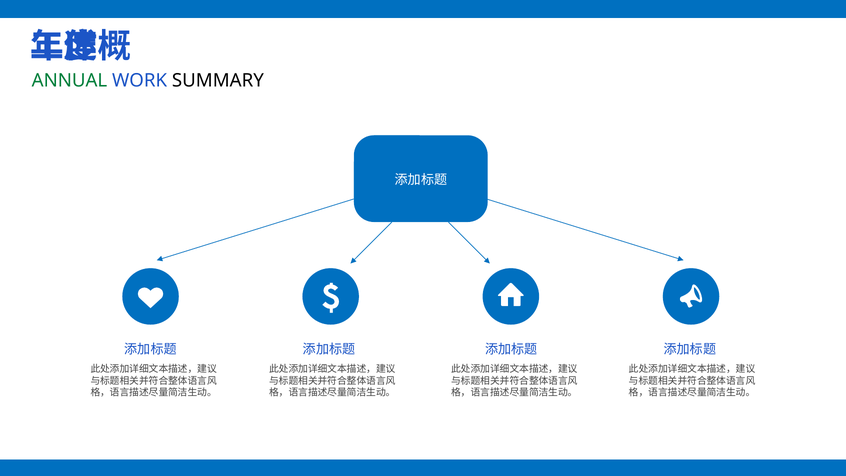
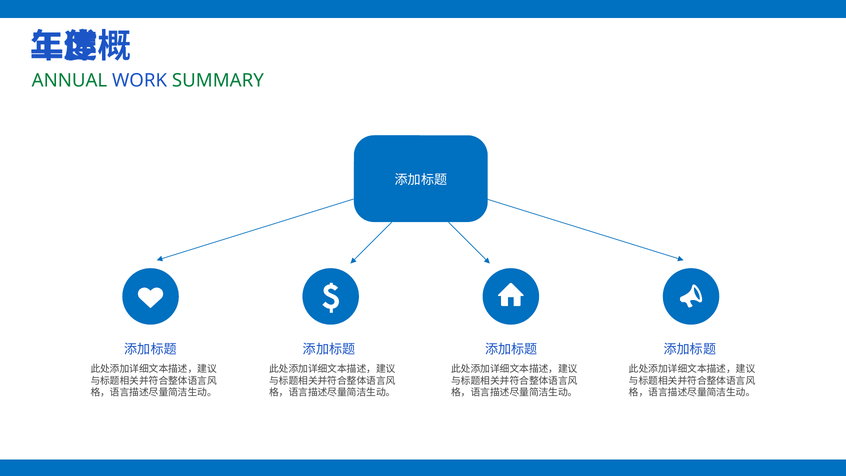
SUMMARY colour: black -> green (218, 80)
